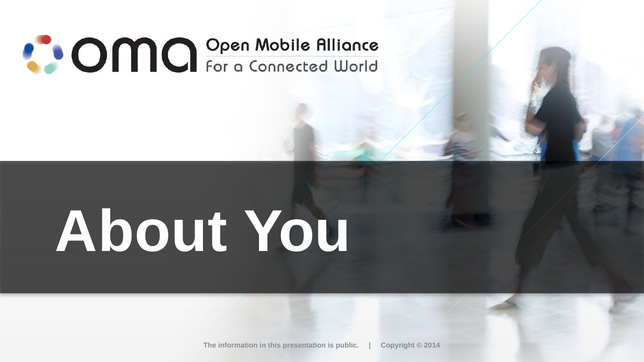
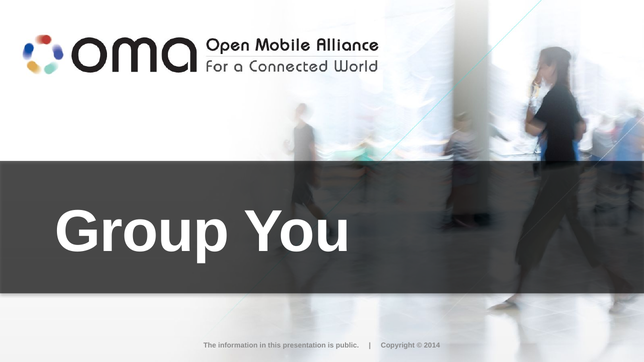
About: About -> Group (142, 232)
